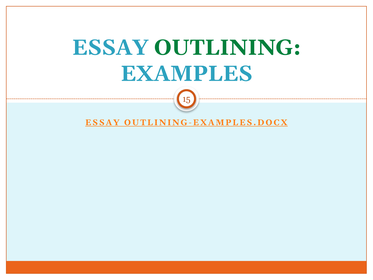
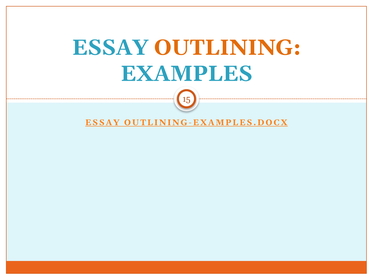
OUTLINING colour: green -> orange (227, 48)
